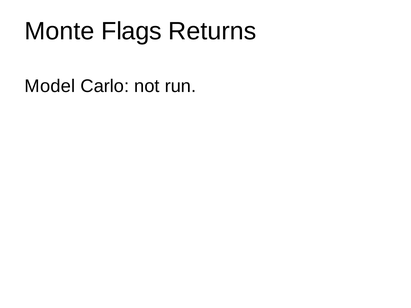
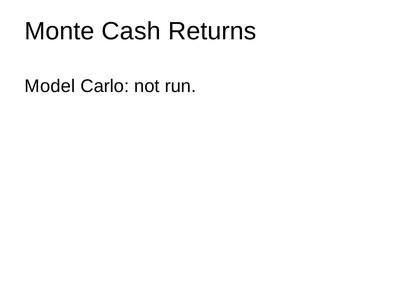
Flags: Flags -> Cash (131, 31)
